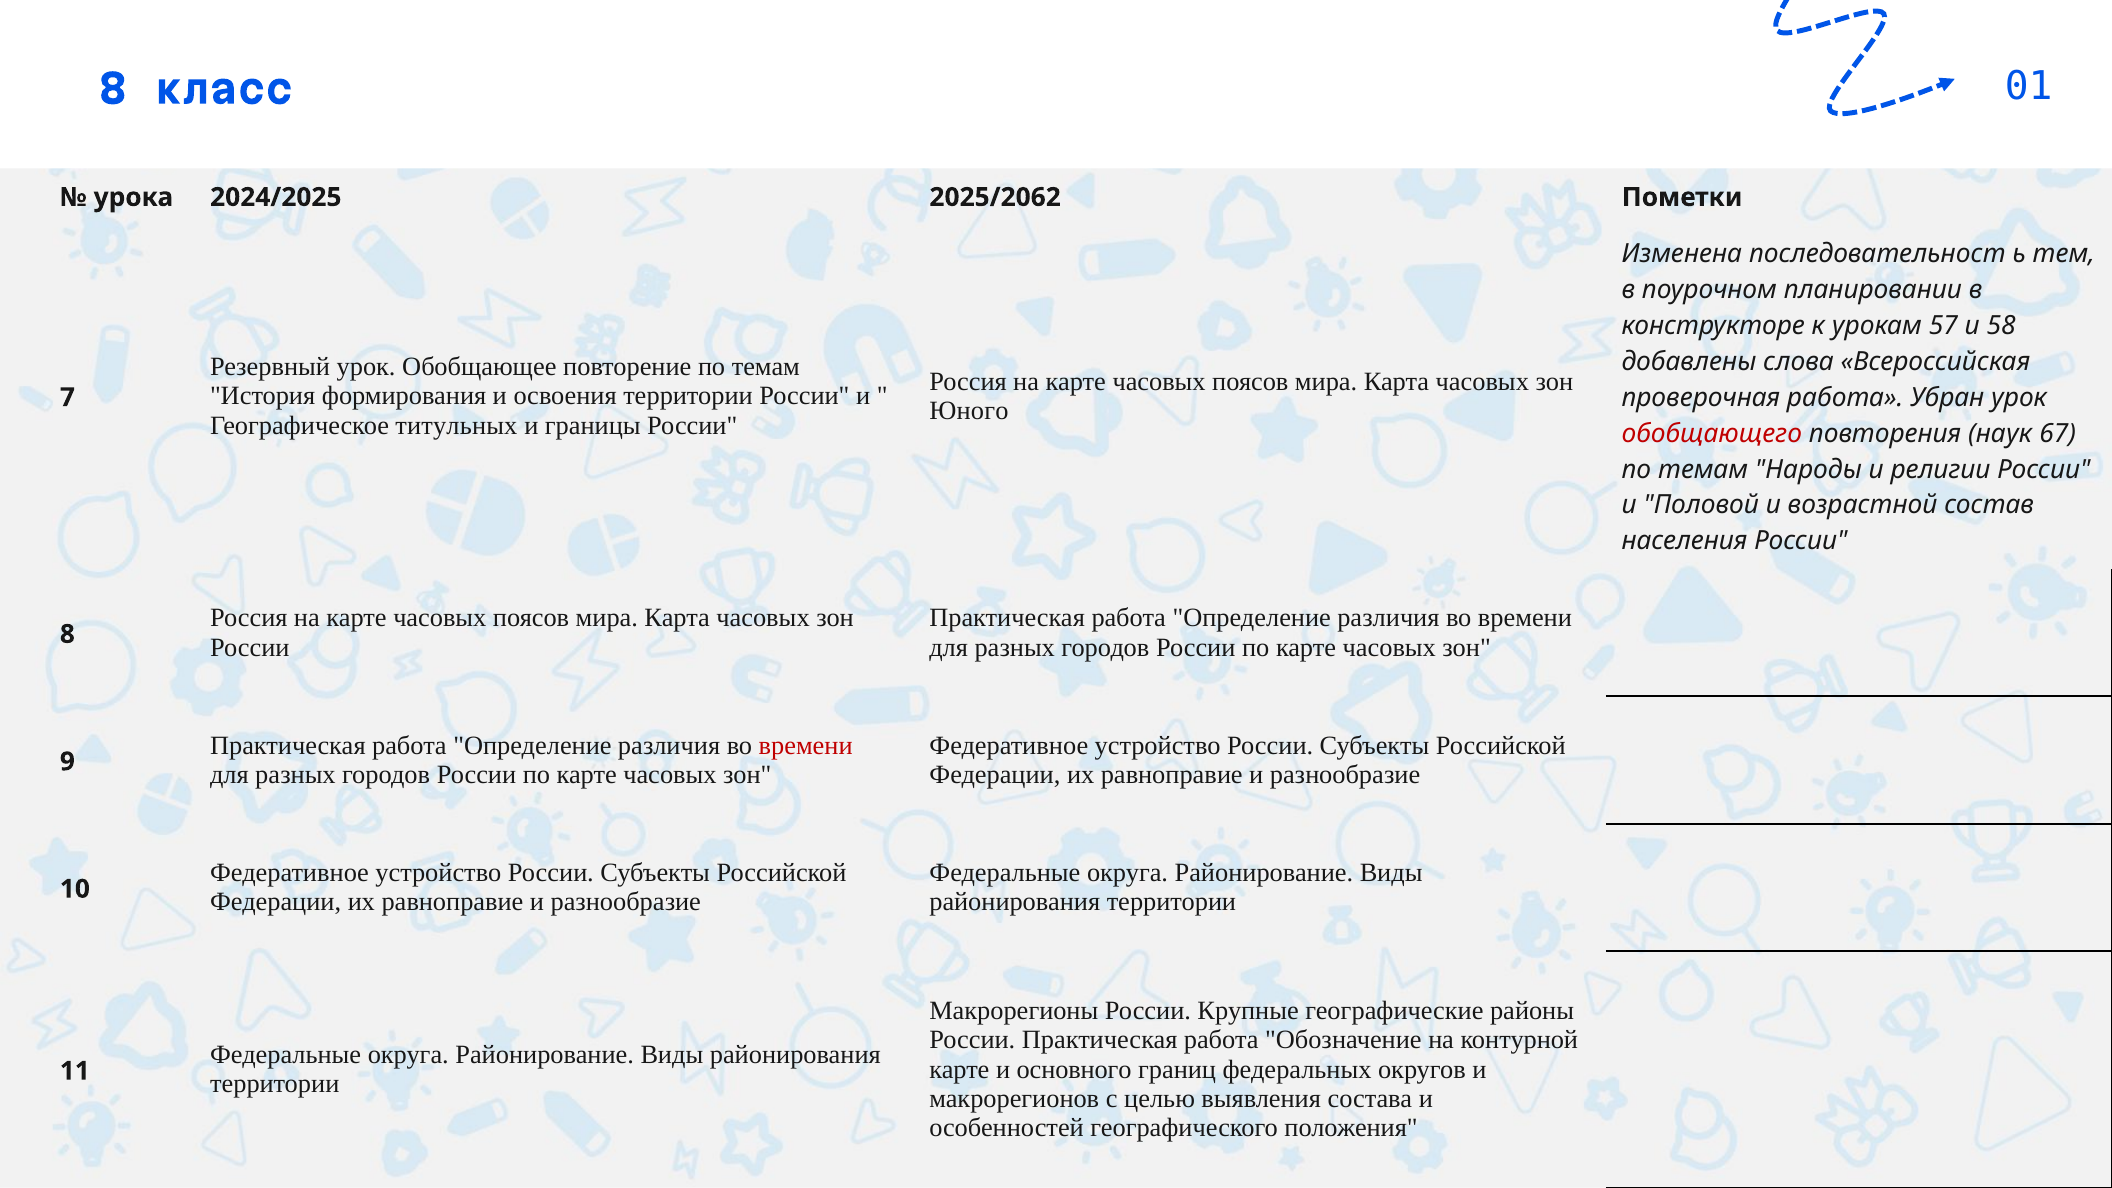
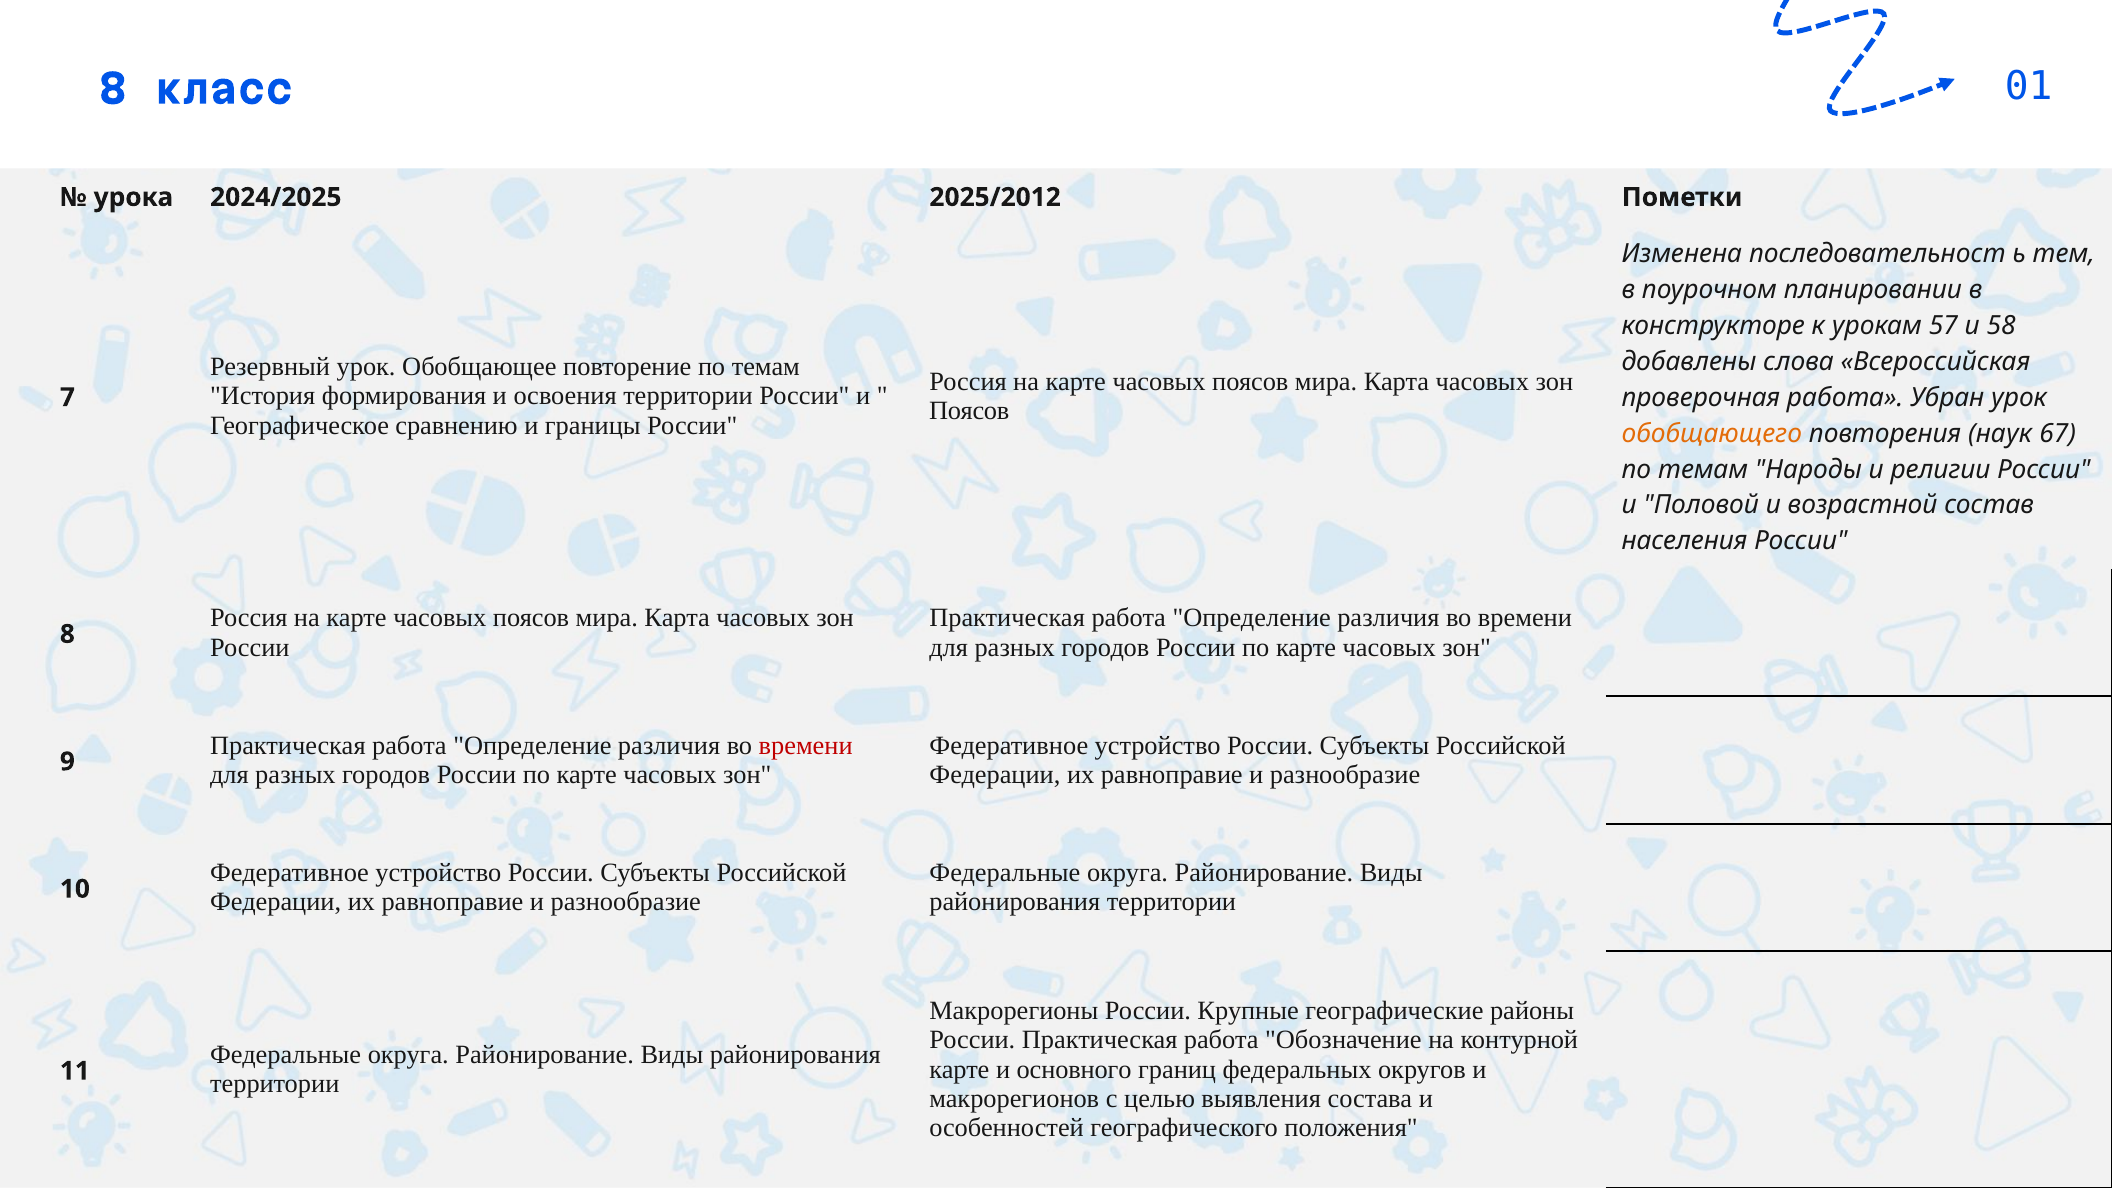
2025/2062: 2025/2062 -> 2025/2012 (995, 197)
Юного: Юного -> Поясов (969, 411)
титульных: титульных -> сравнению (457, 425)
обобщающего colour: red -> orange (1712, 433)
